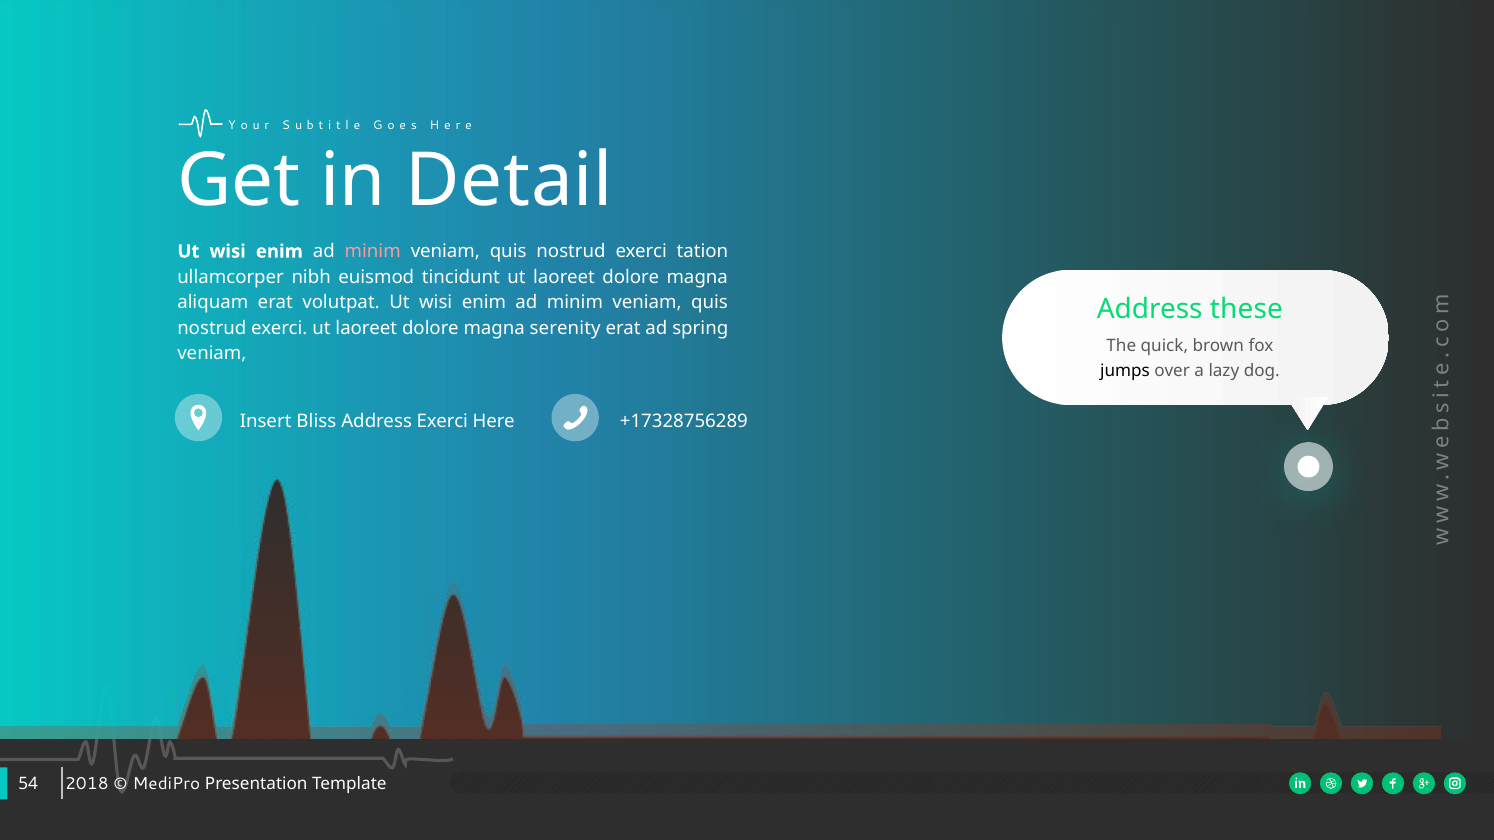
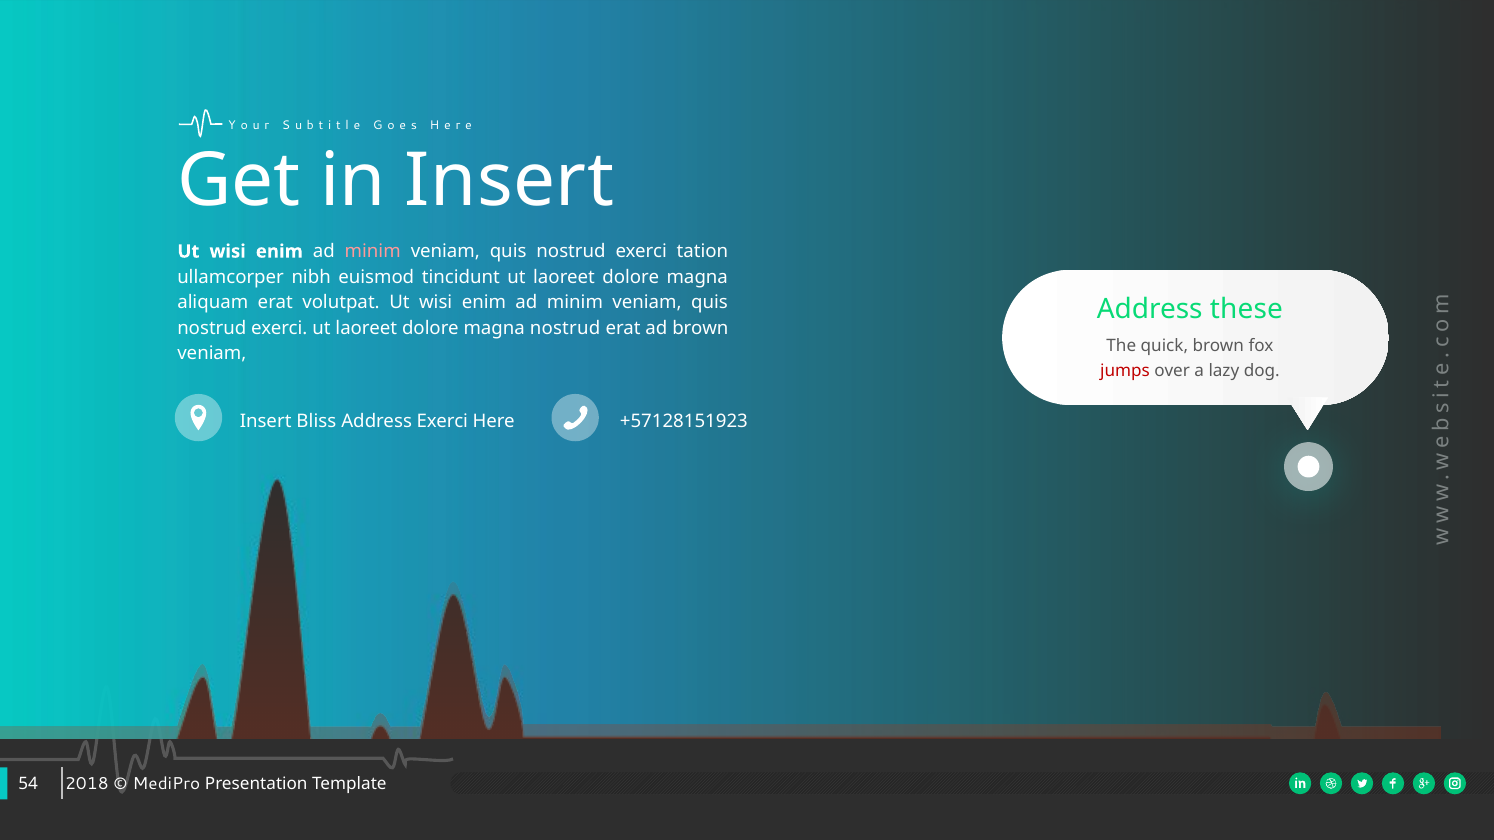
in Detail: Detail -> Insert (509, 181)
magna serenity: serenity -> nostrud (565, 328)
ad spring: spring -> brown (700, 328)
jumps colour: black -> red (1125, 371)
+17328756289: +17328756289 -> +57128151923 (684, 421)
